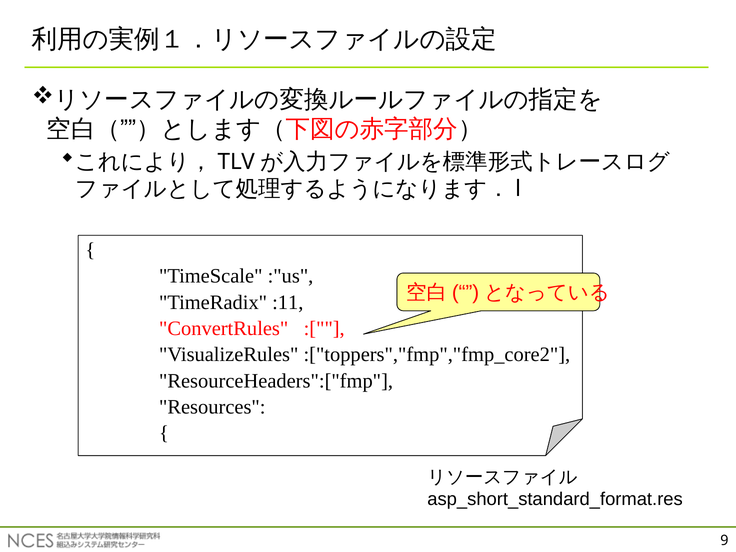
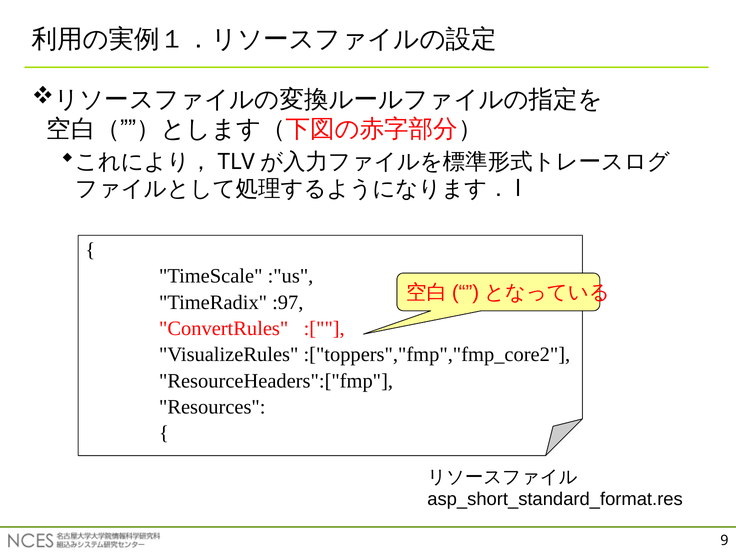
:11: :11 -> :97 (288, 302)
